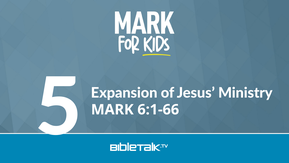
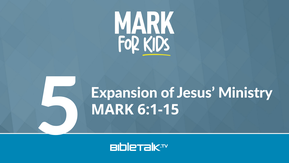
6:1-66: 6:1-66 -> 6:1-15 (158, 109)
